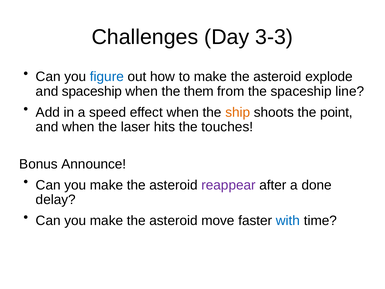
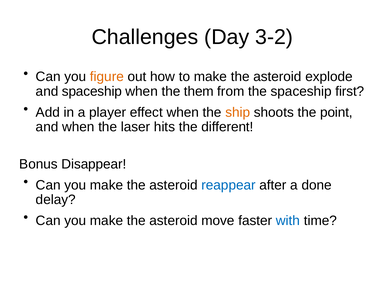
3-3: 3-3 -> 3-2 (274, 37)
figure colour: blue -> orange (107, 77)
line: line -> first (350, 91)
speed: speed -> player (108, 112)
touches: touches -> different (227, 127)
Announce: Announce -> Disappear (94, 164)
reappear colour: purple -> blue (229, 185)
